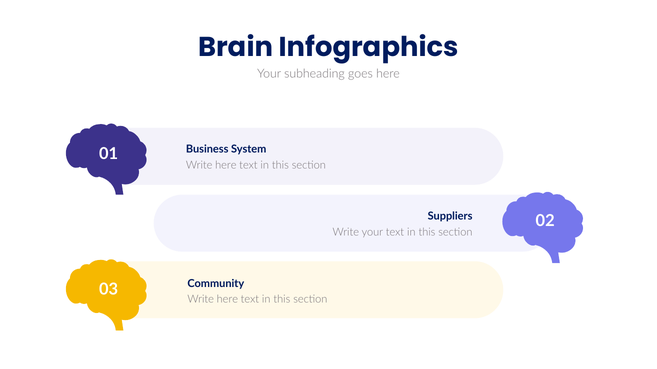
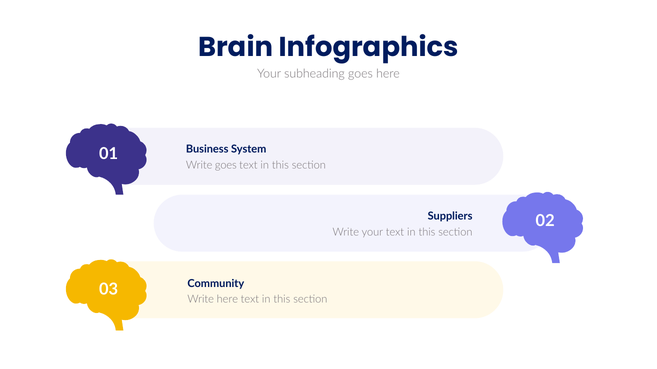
here: here -> goes (226, 165)
